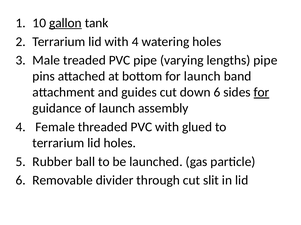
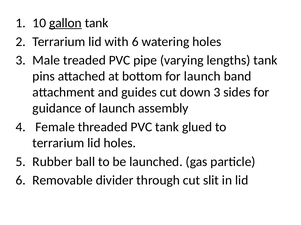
with 4: 4 -> 6 (135, 42)
lengths pipe: pipe -> tank (265, 60)
down 6: 6 -> 3 (217, 93)
for underline: present -> none (261, 93)
PVC with: with -> tank (167, 127)
